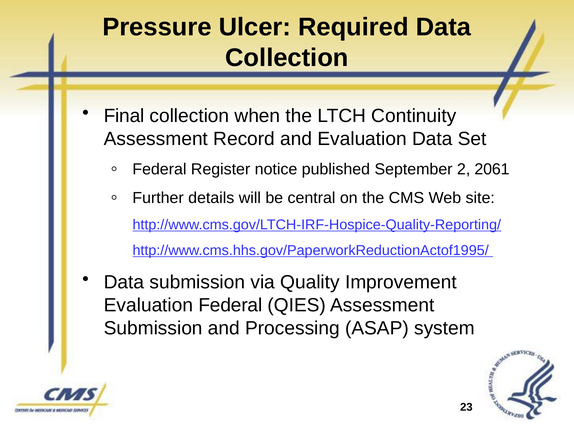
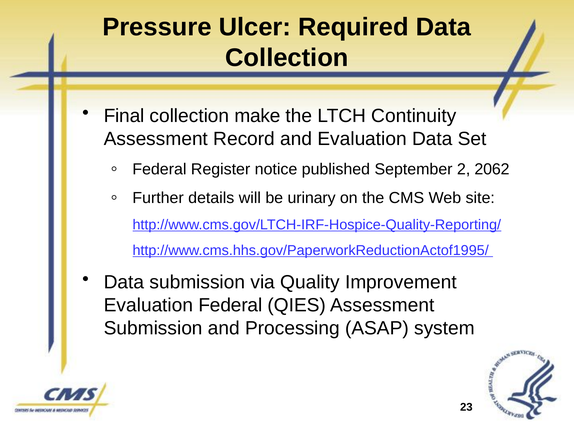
when: when -> make (258, 116)
2061: 2061 -> 2062 (492, 169)
central: central -> urinary (312, 198)
